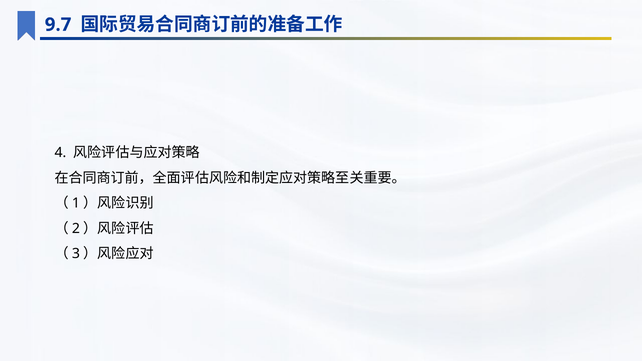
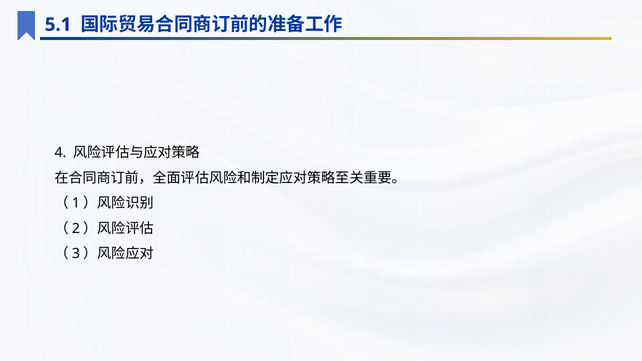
9.7: 9.7 -> 5.1 (58, 25)
